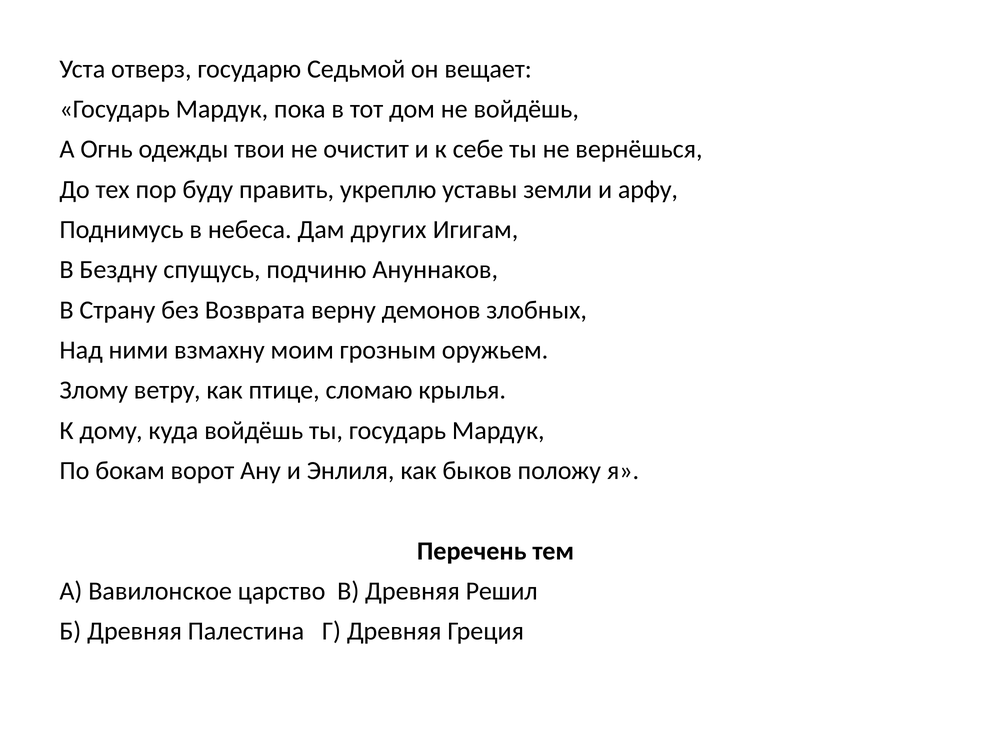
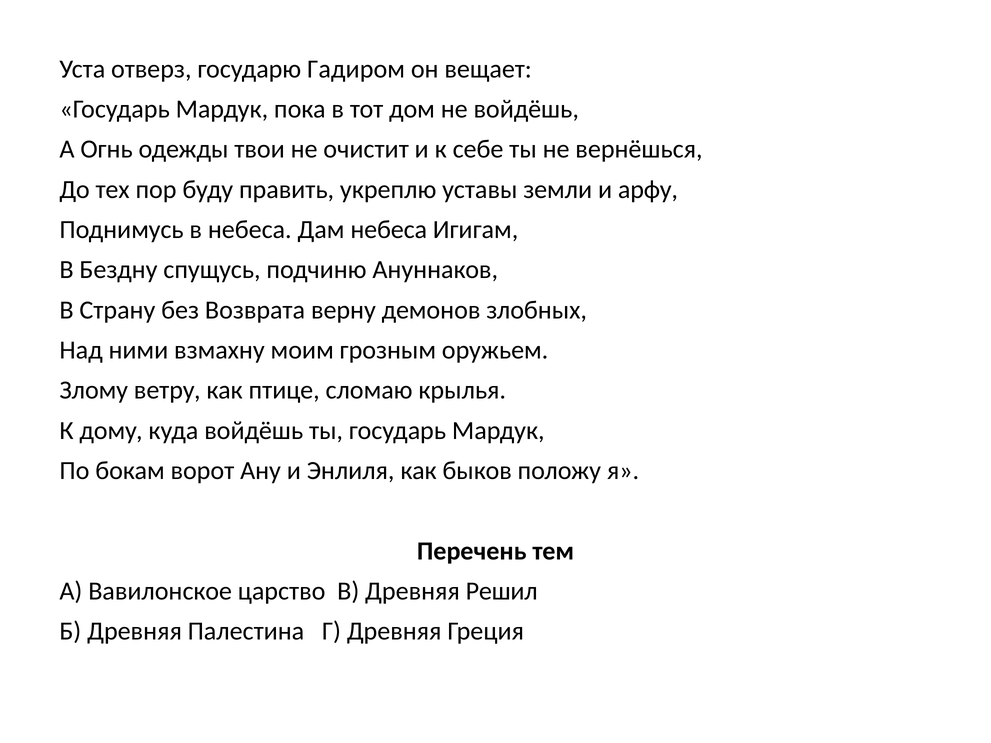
Седьмой: Седьмой -> Гадиром (356, 69)
Дам других: других -> небеса (389, 230)
